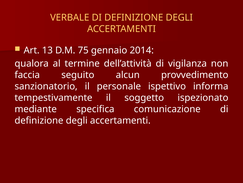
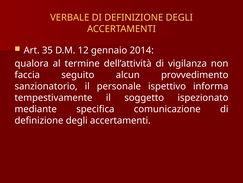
13: 13 -> 35 (47, 50)
75: 75 -> 12 (83, 50)
